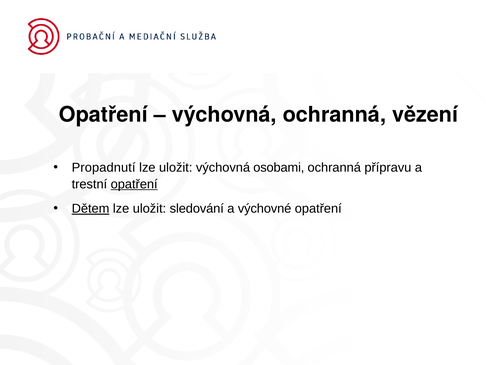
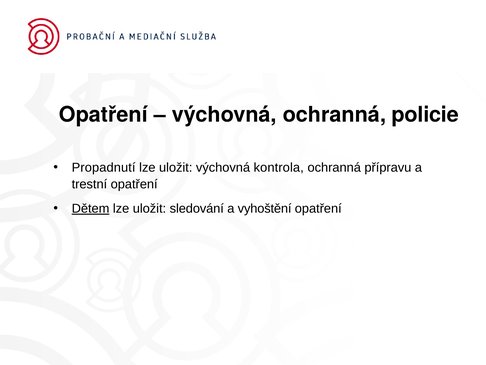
vězení: vězení -> policie (425, 115)
osobami: osobami -> kontrola (279, 168)
opatření underline: present -> none (134, 184)
výchovné: výchovné -> vyhoštění (265, 208)
